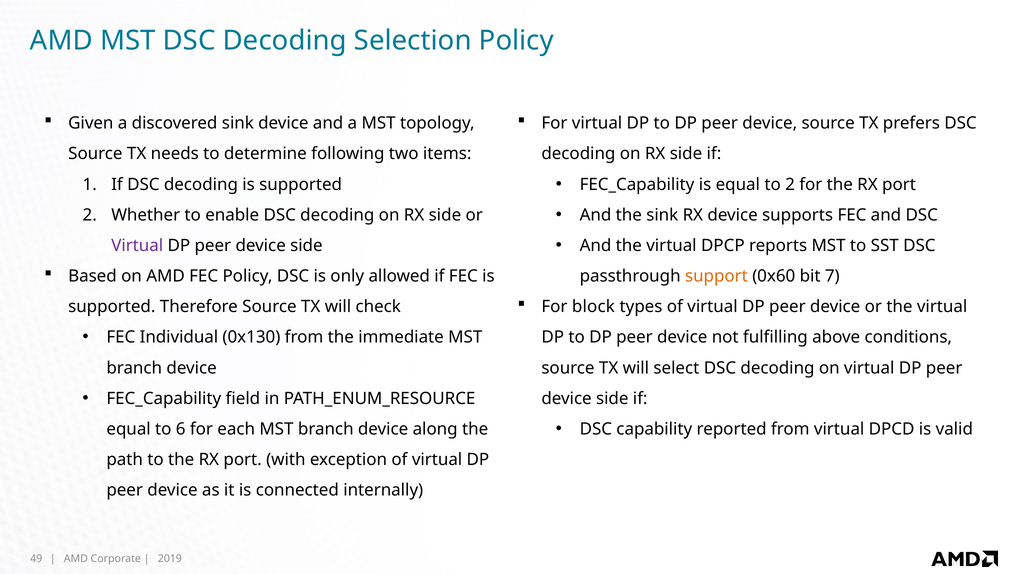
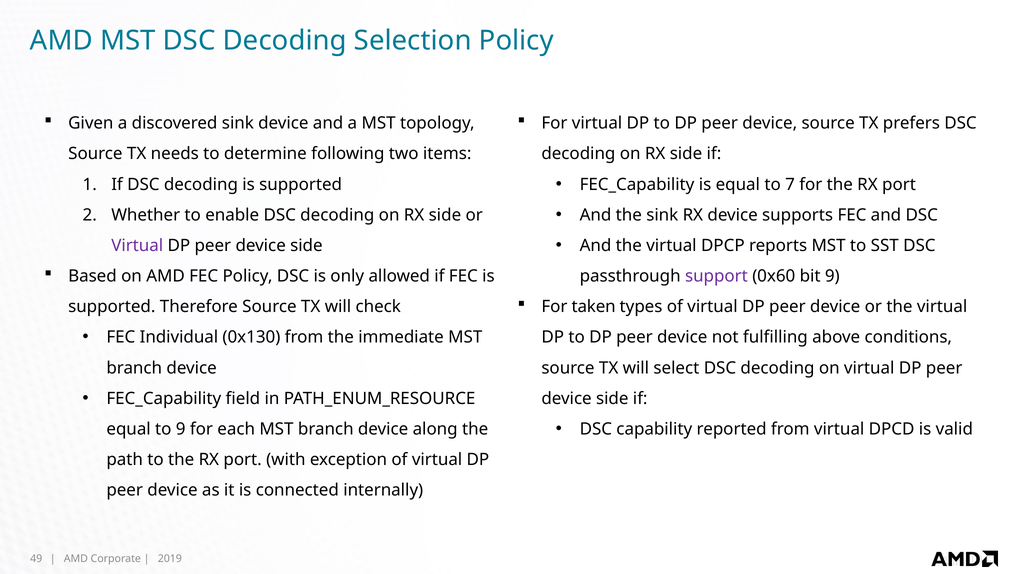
to 2: 2 -> 7 (790, 184)
support colour: orange -> purple (716, 276)
bit 7: 7 -> 9 (832, 276)
block: block -> taken (594, 307)
to 6: 6 -> 9 (181, 429)
